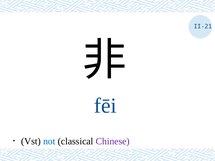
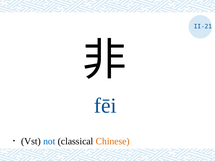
Chinese colour: purple -> orange (113, 141)
